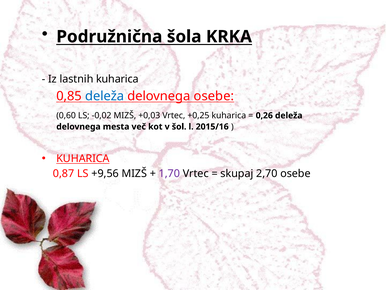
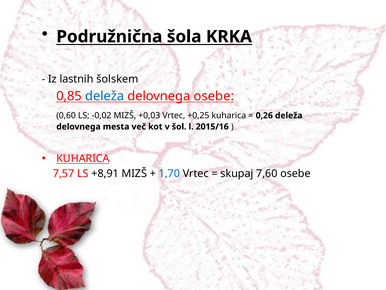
lastnih kuharica: kuharica -> šolskem (117, 79)
0,87: 0,87 -> 7,57 (64, 173)
+9,56: +9,56 -> +8,91 (105, 173)
1,70 colour: purple -> blue (169, 173)
2,70: 2,70 -> 7,60 (267, 173)
